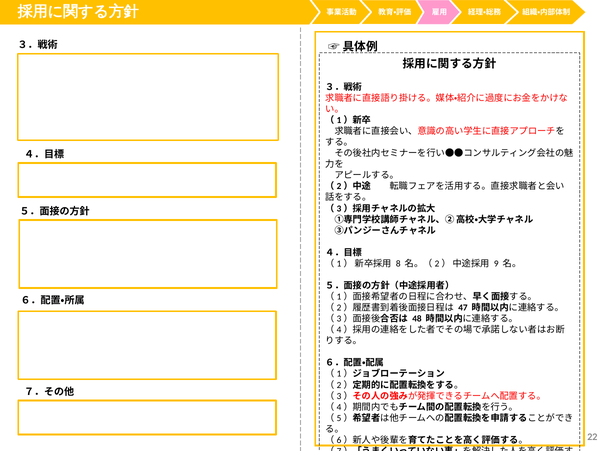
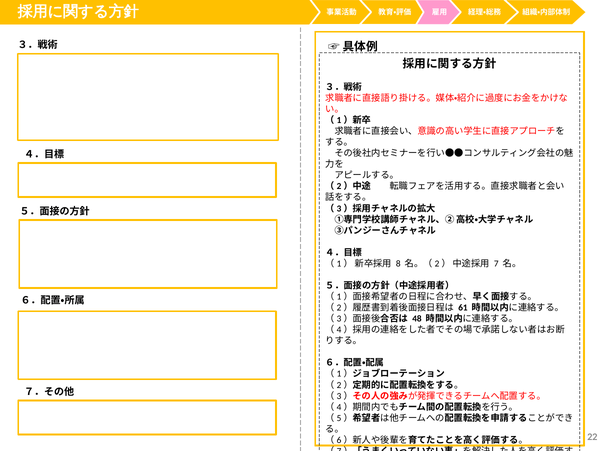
9: 9 -> 7 (496, 263)
47: 47 -> 61 (463, 308)
